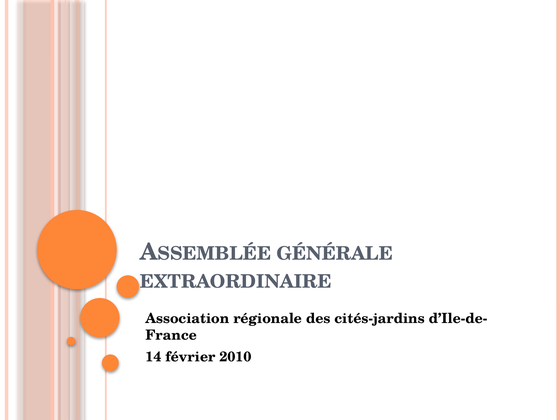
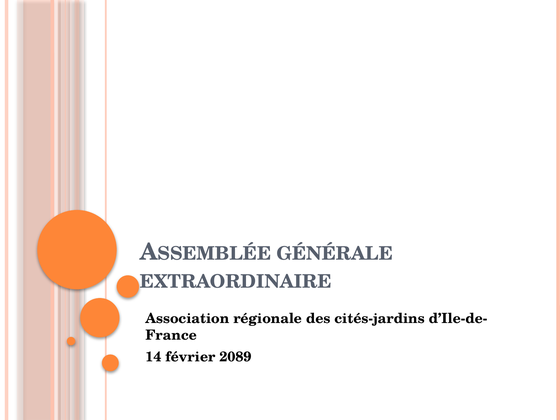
2010: 2010 -> 2089 (235, 357)
